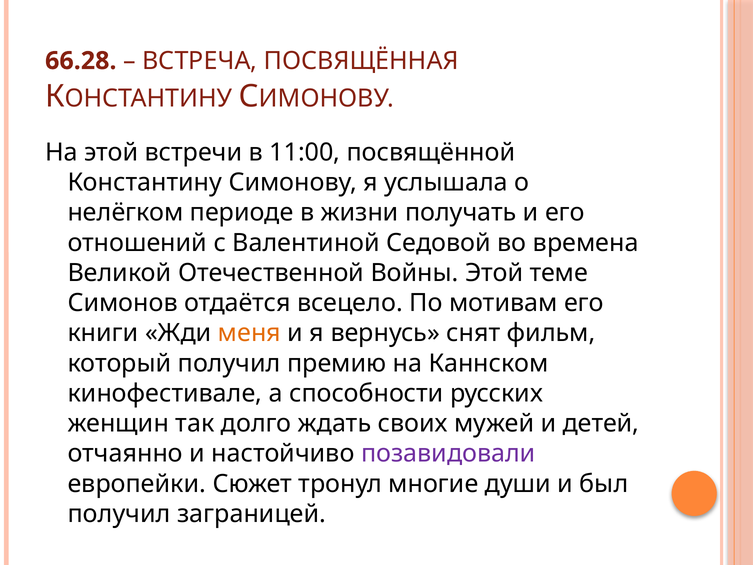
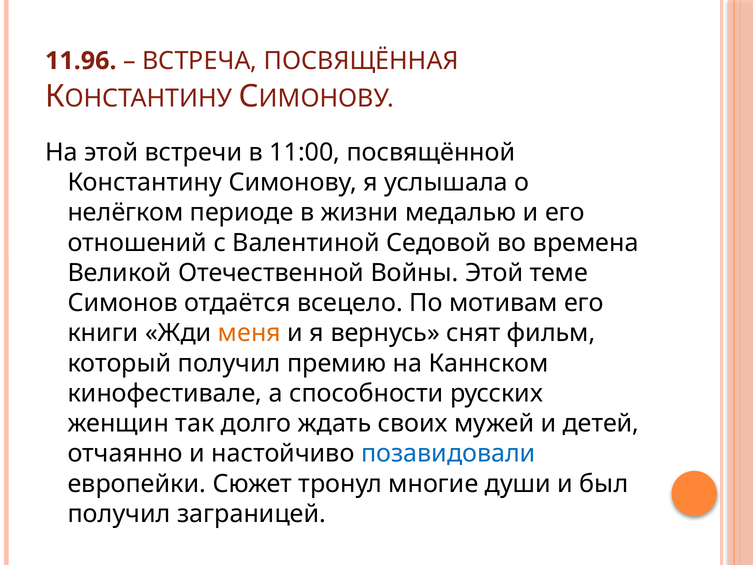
66.28: 66.28 -> 11.96 (81, 61)
получать: получать -> медалью (461, 213)
позавидовали colour: purple -> blue (448, 454)
